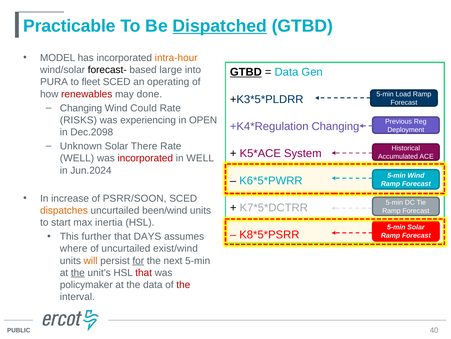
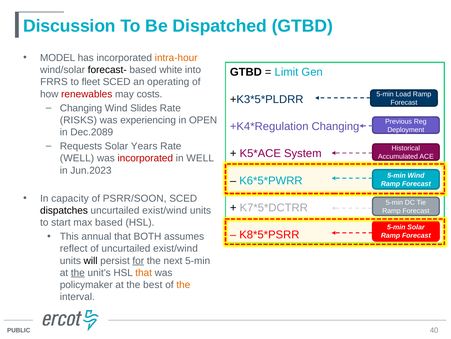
Practicable: Practicable -> Discussion (69, 26)
Dispatched underline: present -> none (220, 26)
large: large -> white (171, 70)
GTBD underline: present -> none (246, 72)
Data: Data -> Limit (286, 72)
PURA: PURA -> FRRS (54, 82)
done: done -> costs (149, 94)
Could: Could -> Slides (144, 108)
Dec.2098: Dec.2098 -> Dec.2089 (92, 132)
Unknown: Unknown -> Requests (81, 146)
There: There -> Years (144, 146)
Jun.2024: Jun.2024 -> Jun.2023 (91, 170)
increase: increase -> capacity (70, 198)
dispatches colour: orange -> black (64, 210)
been/wind: been/wind -> exist/wind (165, 210)
max inertia: inertia -> based (109, 222)
further: further -> annual (96, 236)
DAYS: DAYS -> BOTH (148, 236)
where: where -> reflect (74, 248)
will colour: orange -> black (91, 260)
that colour: red -> orange (144, 272)
the data: data -> best (153, 284)
the colour: red -> orange (183, 284)
